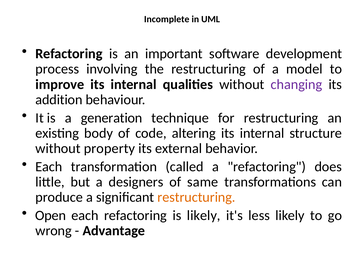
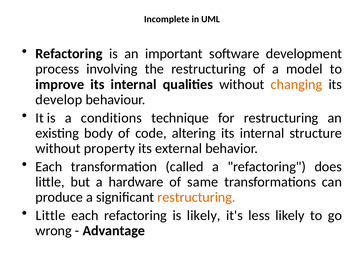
changing colour: purple -> orange (296, 84)
addition: addition -> develop (59, 100)
generation: generation -> conditions (111, 118)
designers: designers -> hardware (136, 182)
Open: Open -> Little (50, 215)
